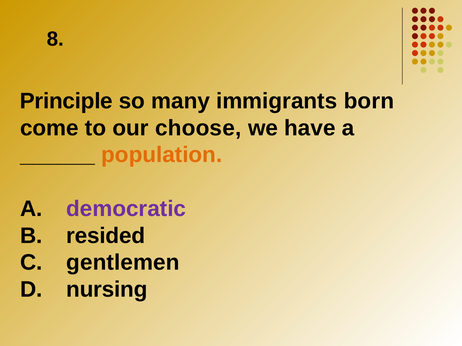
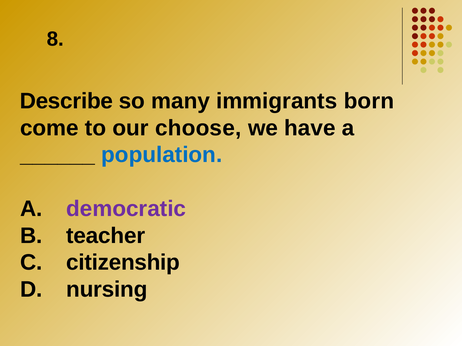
Principle: Principle -> Describe (66, 101)
population colour: orange -> blue (162, 155)
resided: resided -> teacher (106, 236)
gentlemen: gentlemen -> citizenship (123, 263)
